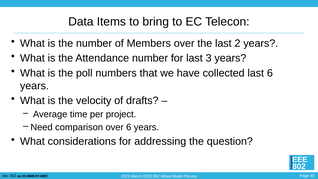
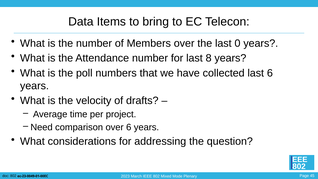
2: 2 -> 0 (237, 43)
3: 3 -> 8 (209, 58)
